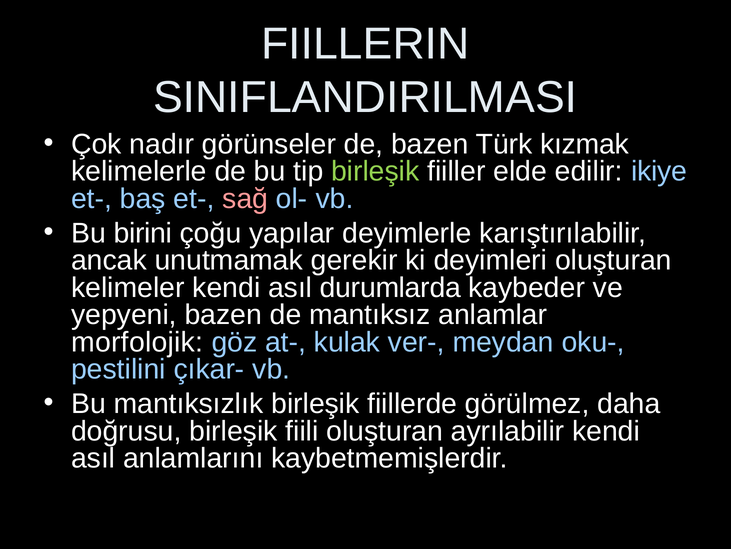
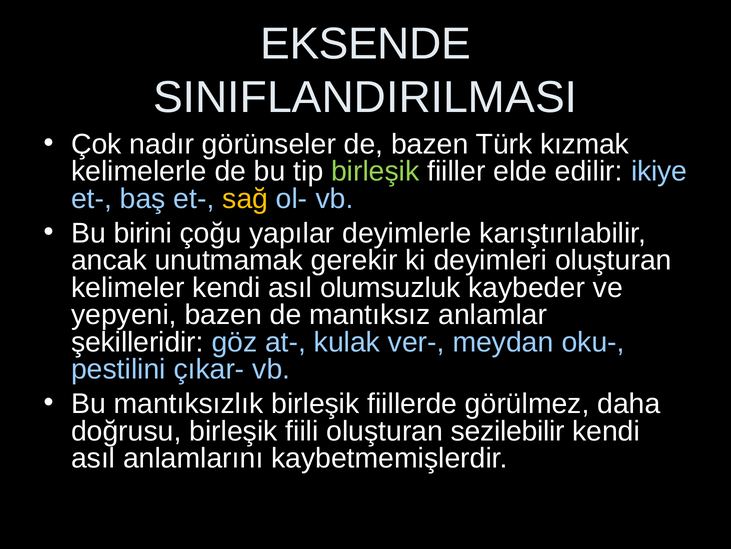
FIILLERIN: FIILLERIN -> EKSENDE (366, 44)
sağ colour: pink -> yellow (245, 199)
durumlarda: durumlarda -> olumsuzluk (390, 287)
morfolojik: morfolojik -> şekilleridir (137, 342)
ayrılabilir: ayrılabilir -> sezilebilir (508, 431)
